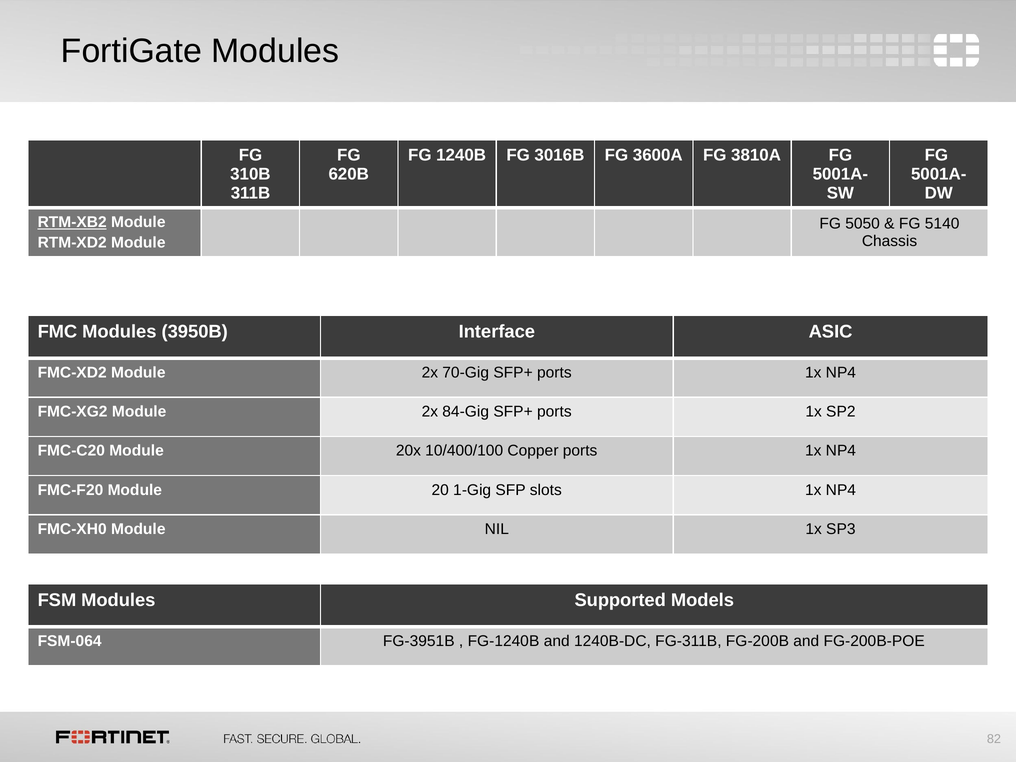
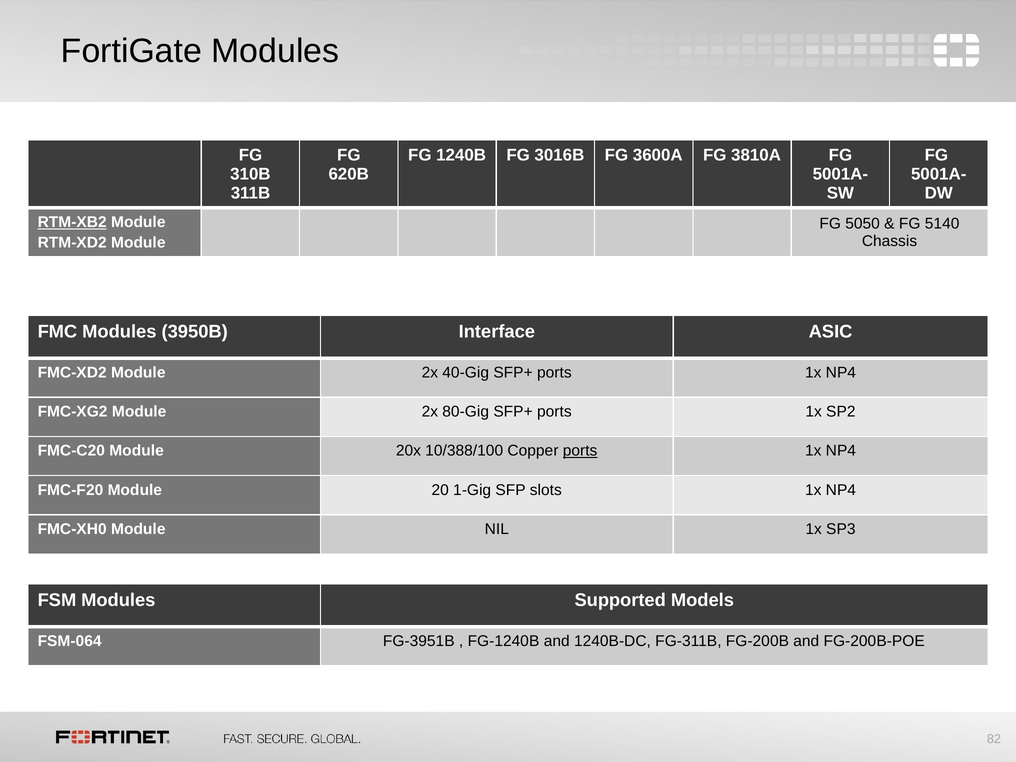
70-Gig: 70-Gig -> 40-Gig (466, 373)
84-Gig: 84-Gig -> 80-Gig (466, 412)
10/400/100: 10/400/100 -> 10/388/100 (464, 451)
ports underline: none -> present (580, 451)
